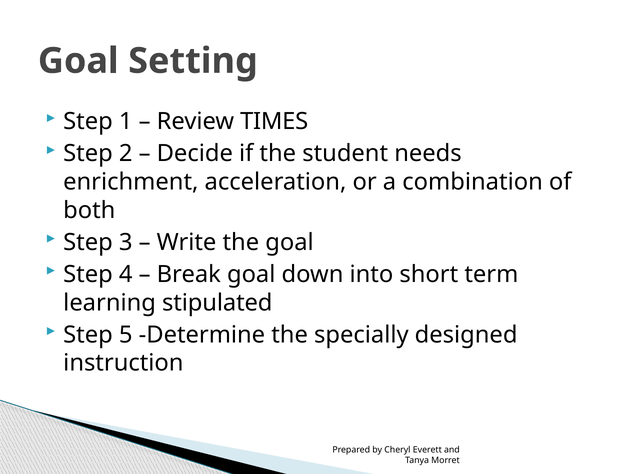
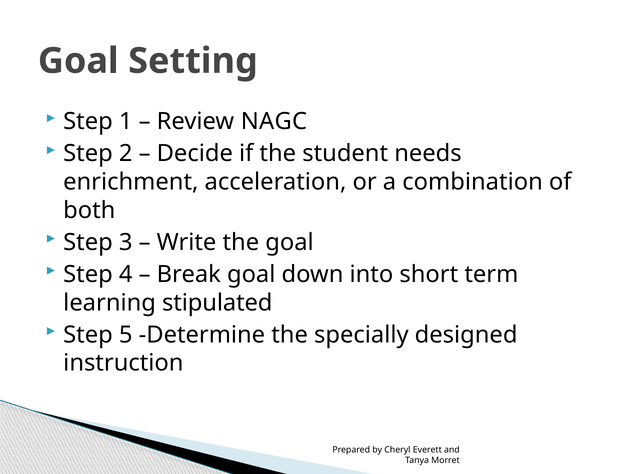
TIMES: TIMES -> NAGC (274, 122)
